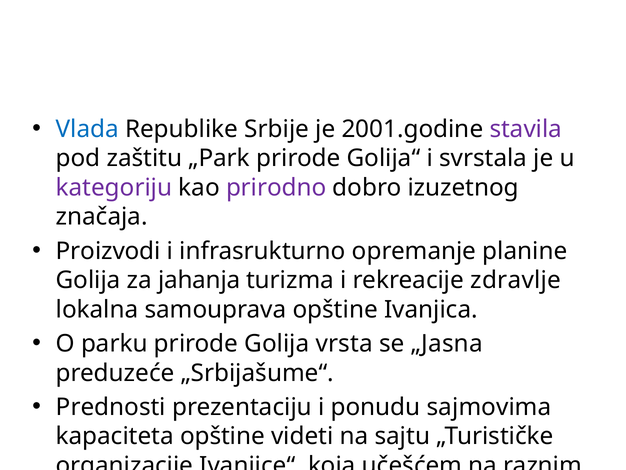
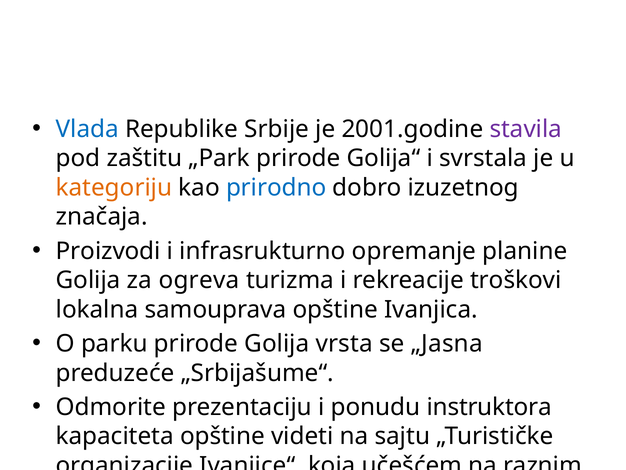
kategoriju colour: purple -> orange (114, 187)
prirodno colour: purple -> blue (276, 187)
jahanja: jahanja -> ogreva (199, 280)
zdravlje: zdravlje -> troškovi (516, 280)
Prednosti: Prednosti -> Odmorite (111, 407)
ponudu sajmovima: sajmovima -> instruktora (489, 407)
